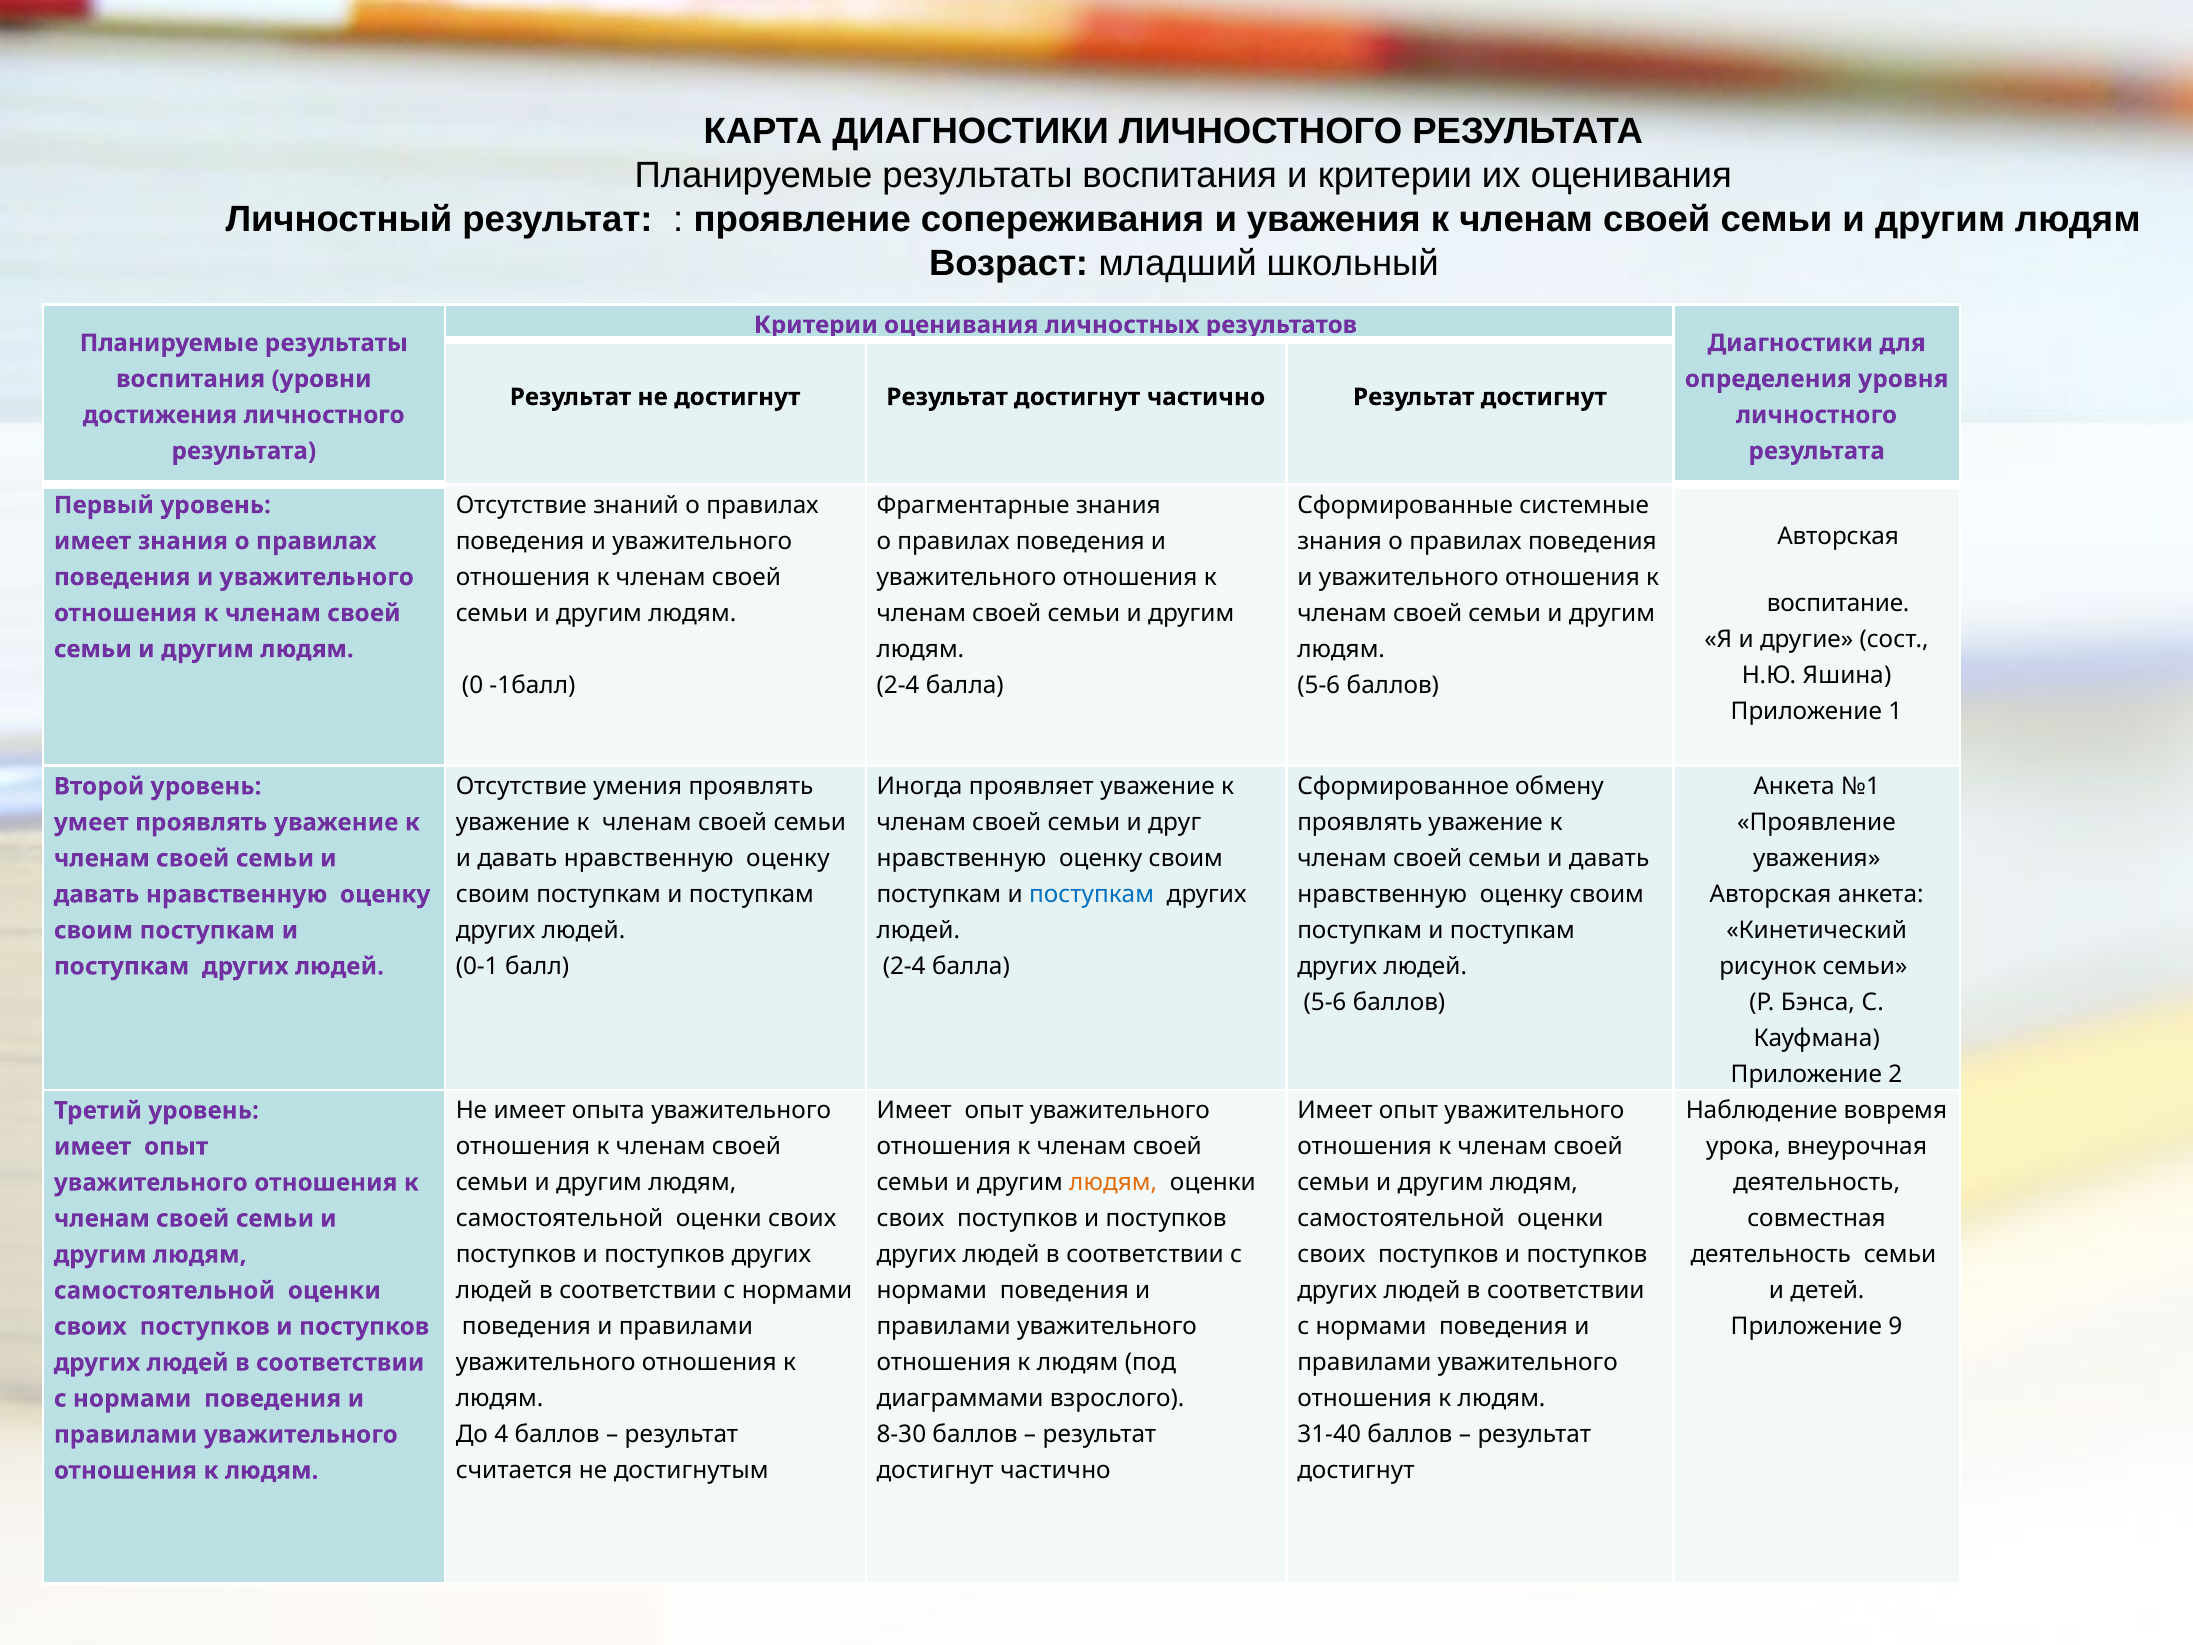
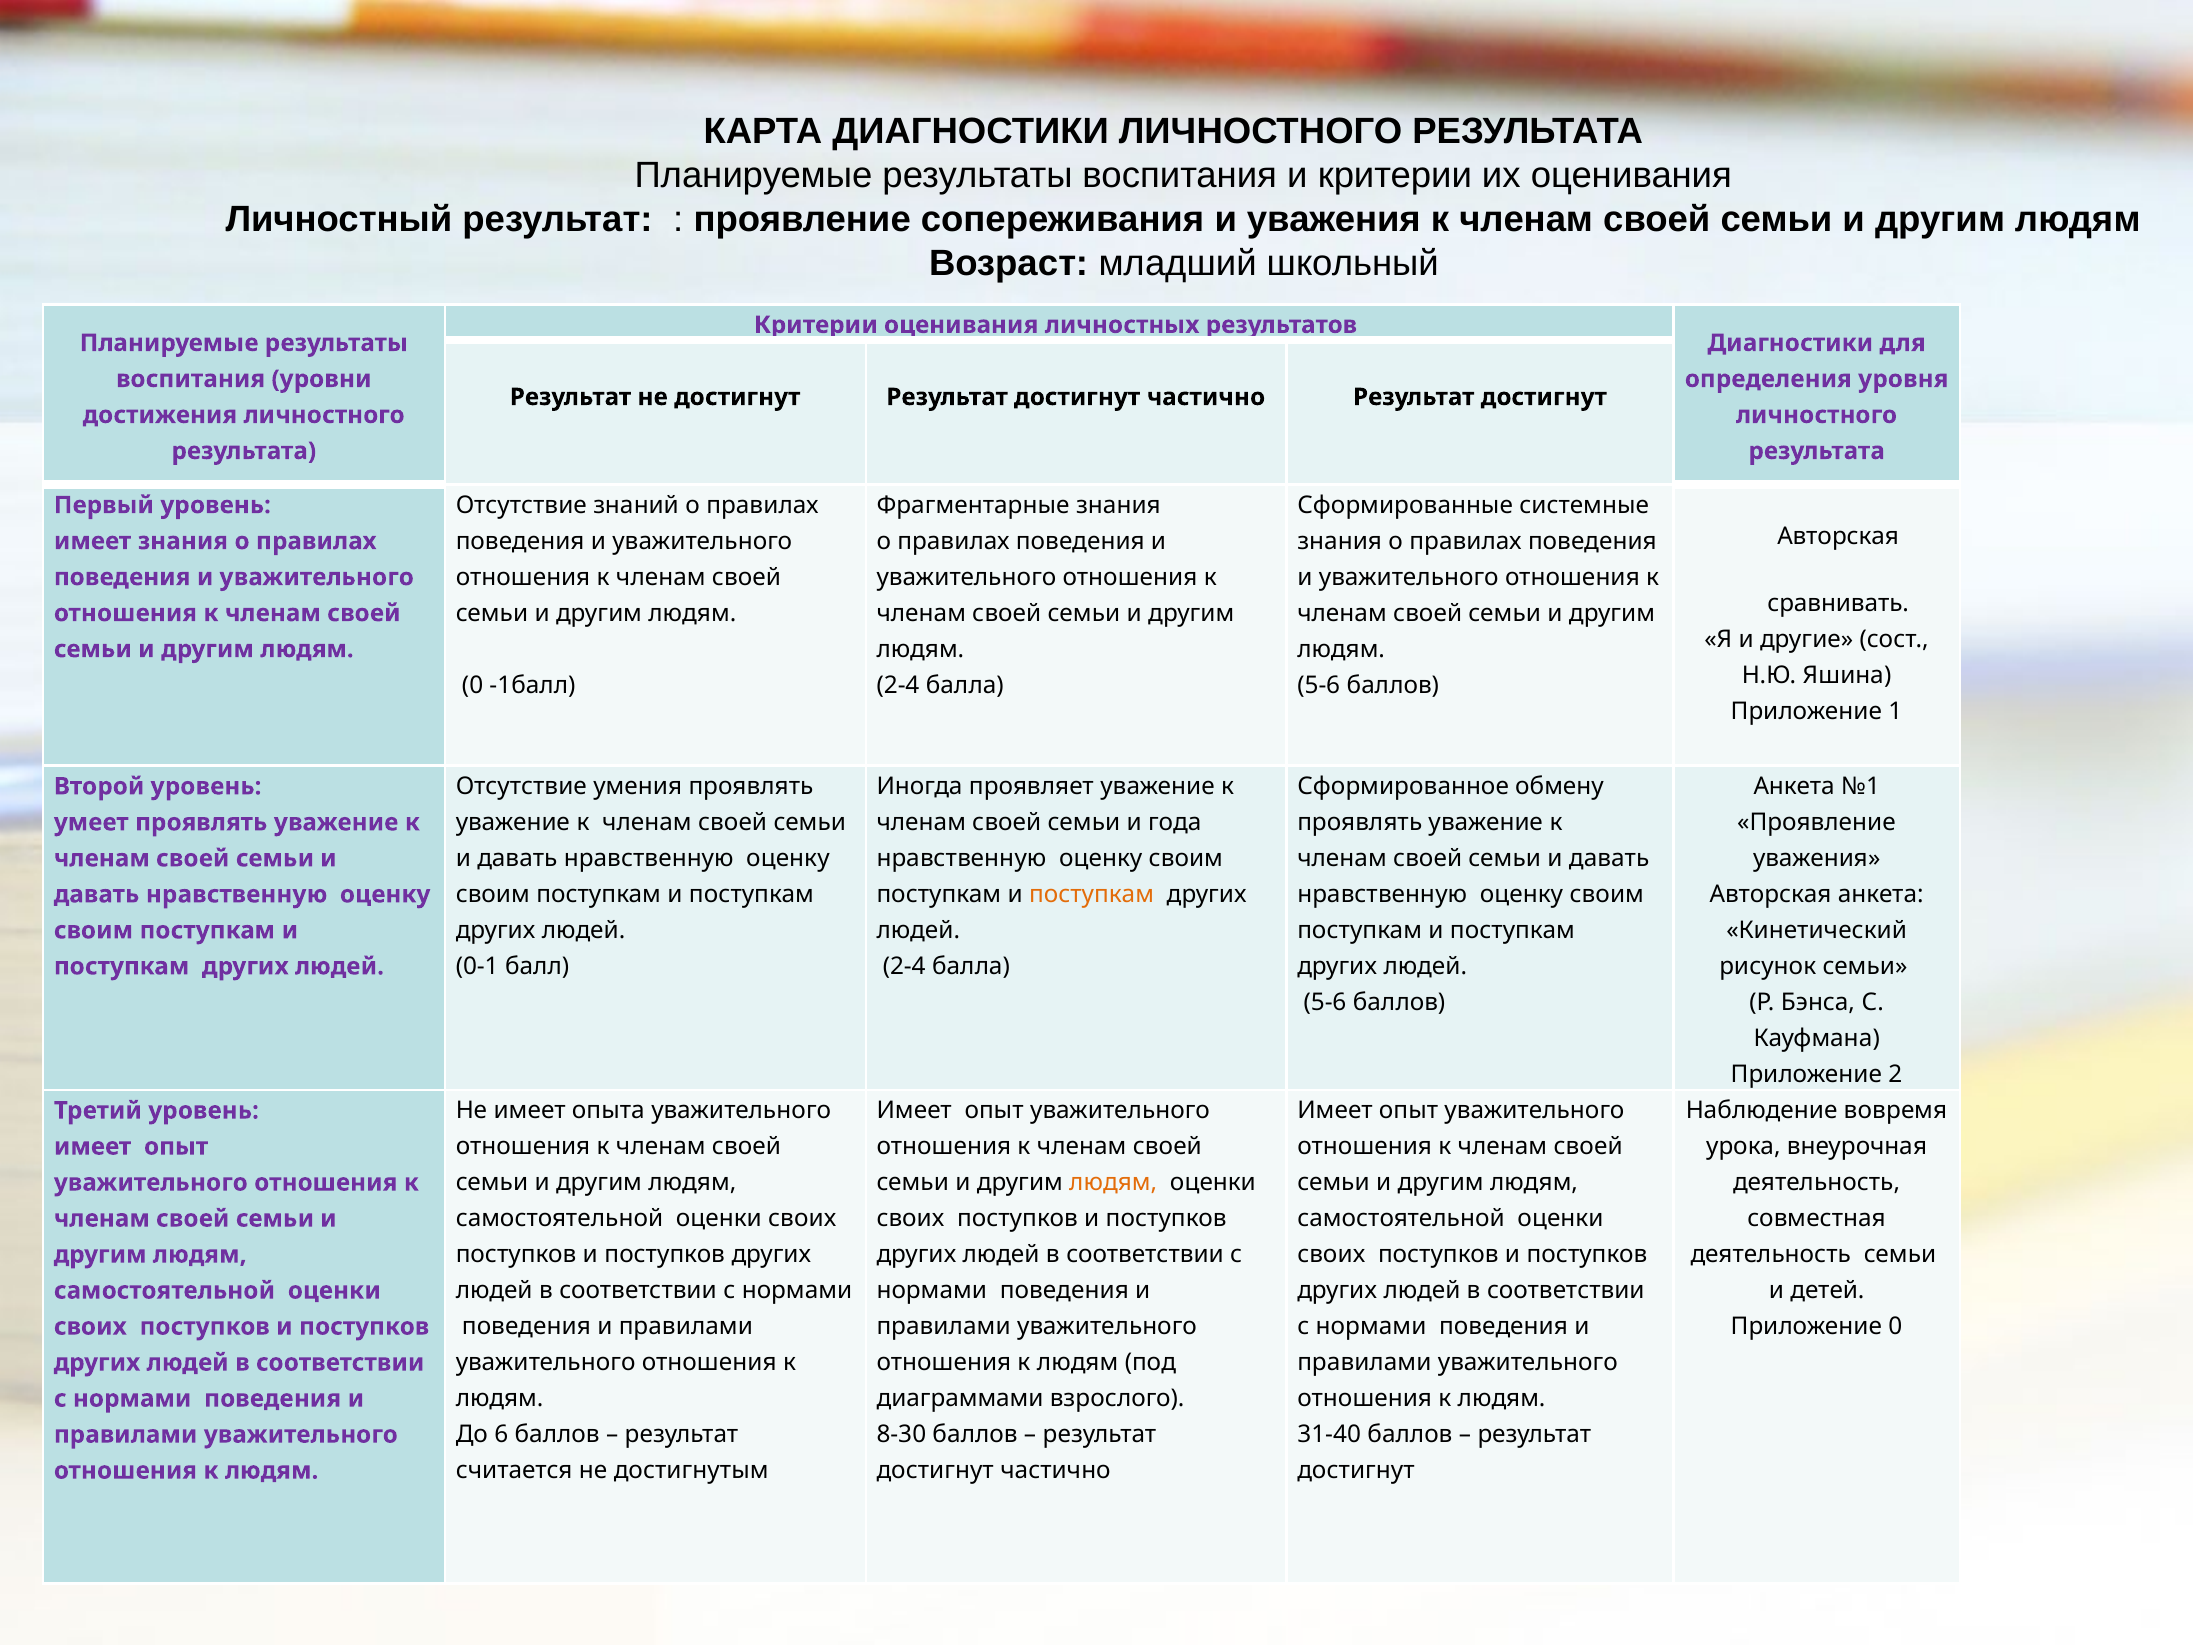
воспитание: воспитание -> сравнивать (1838, 604)
друг: друг -> года (1175, 822)
поступкам colour: blue -> orange (1092, 894)
Приложение 9: 9 -> 0 (1895, 1326)
4: 4 -> 6 (501, 1434)
